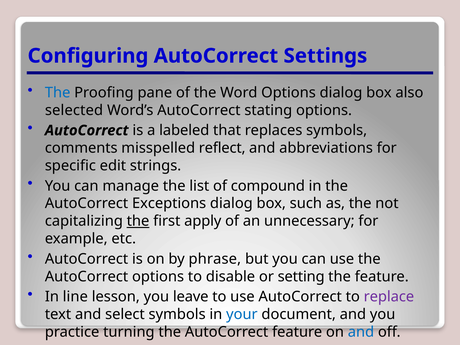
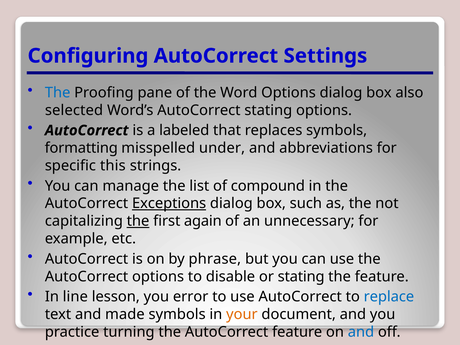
comments: comments -> formatting (81, 148)
reflect: reflect -> under (222, 148)
edit: edit -> this (113, 166)
Exceptions underline: none -> present (169, 203)
apply: apply -> again (203, 221)
or setting: setting -> stating (301, 277)
leave: leave -> error (191, 297)
replace colour: purple -> blue (389, 297)
select: select -> made (125, 314)
your colour: blue -> orange (242, 314)
